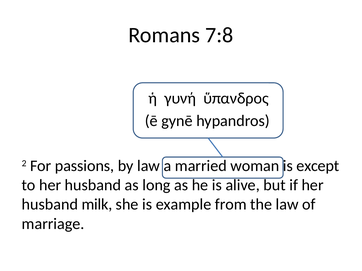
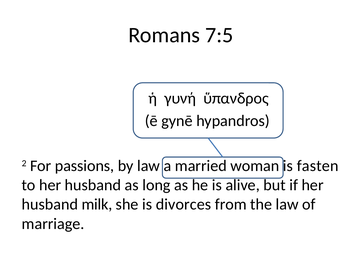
7:8: 7:8 -> 7:5 (219, 35)
except: except -> fasten (318, 166)
example: example -> divorces (183, 205)
